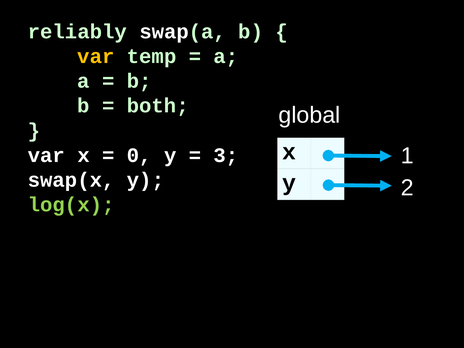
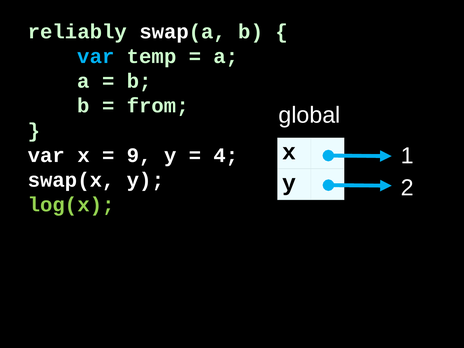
var colour: yellow -> light blue (96, 56)
both: both -> from (158, 106)
0: 0 -> 9 (139, 155)
3: 3 -> 4 (226, 155)
